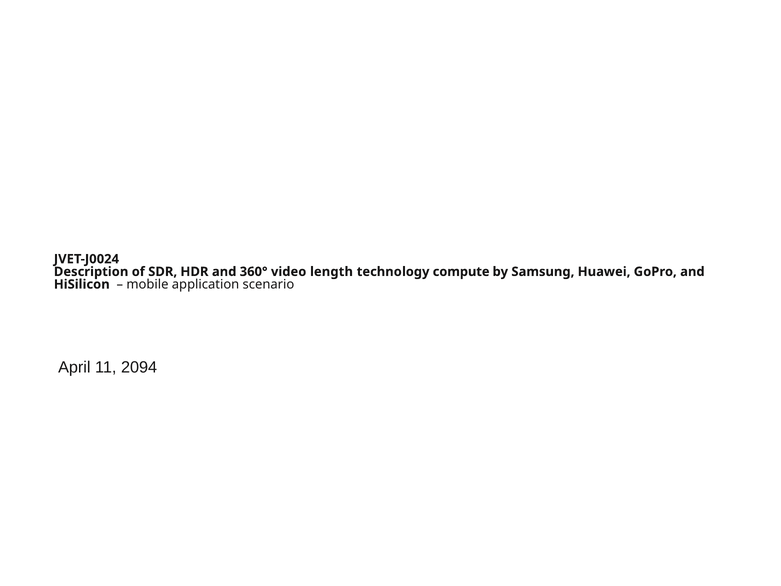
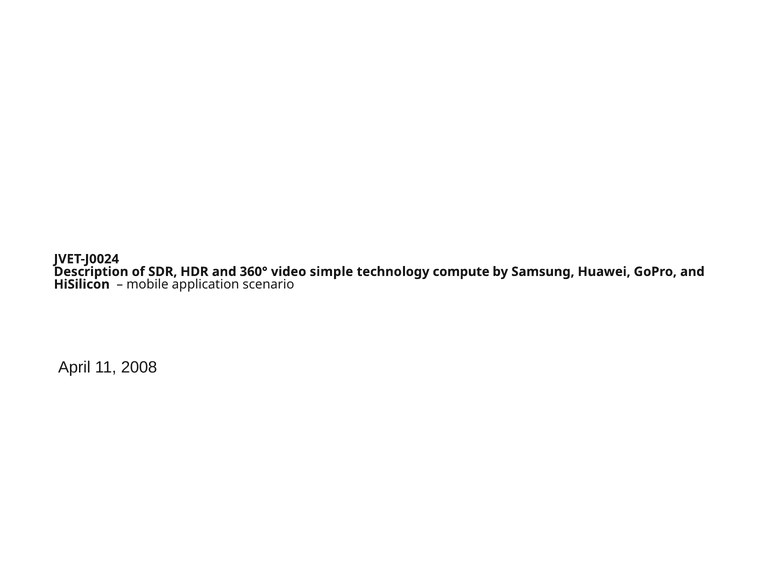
length: length -> simple (331, 272)
2094: 2094 -> 2008 (139, 367)
